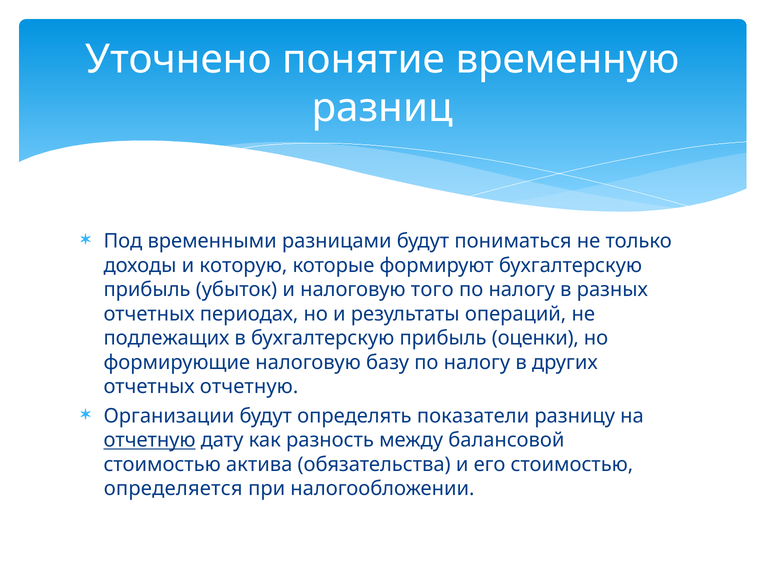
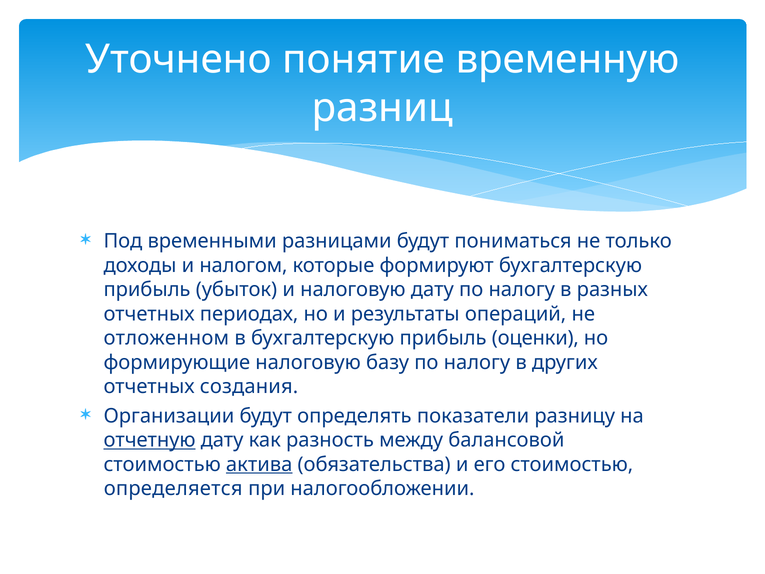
которую: которую -> налогом (243, 265)
налоговую того: того -> дату (432, 290)
подлежащих: подлежащих -> отложенном (166, 338)
отчетных отчетную: отчетную -> создания (249, 386)
актива underline: none -> present (259, 464)
